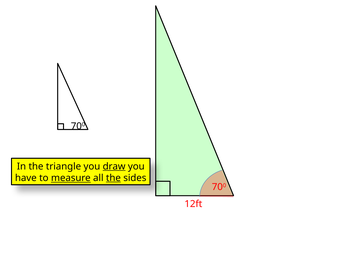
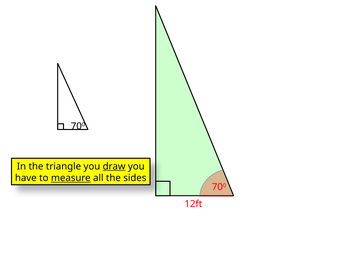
the underline: present -> none (113, 178)
